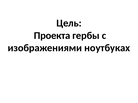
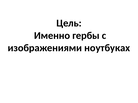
Проекта: Проекта -> Именно (52, 36)
